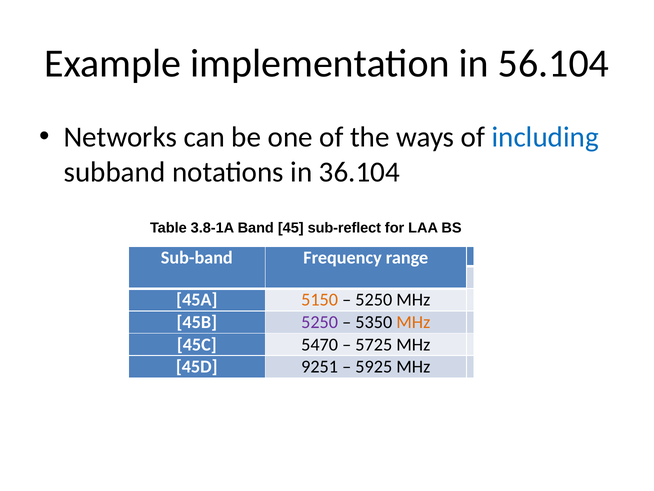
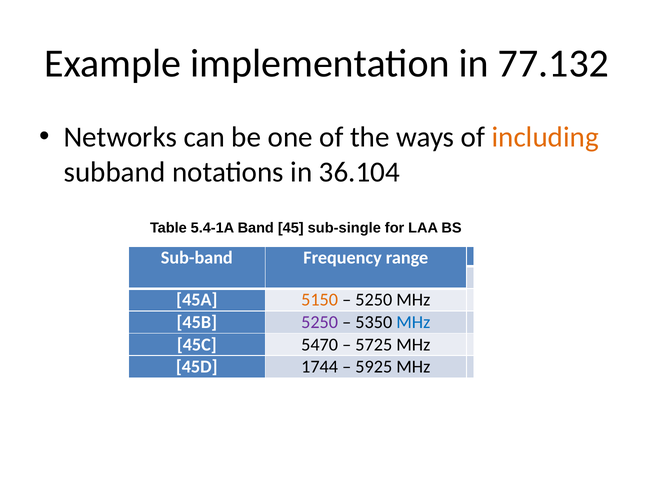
56.104: 56.104 -> 77.132 (553, 63)
including colour: blue -> orange (545, 137)
3.8-1A: 3.8-1A -> 5.4-1A (212, 228)
sub-reflect: sub-reflect -> sub-single (344, 228)
MHz colour: orange -> blue (413, 322)
9251: 9251 -> 1744 (320, 366)
